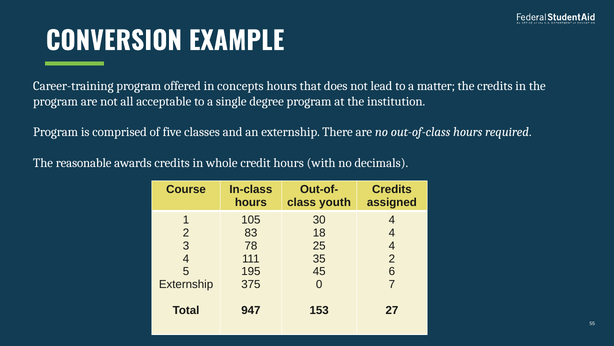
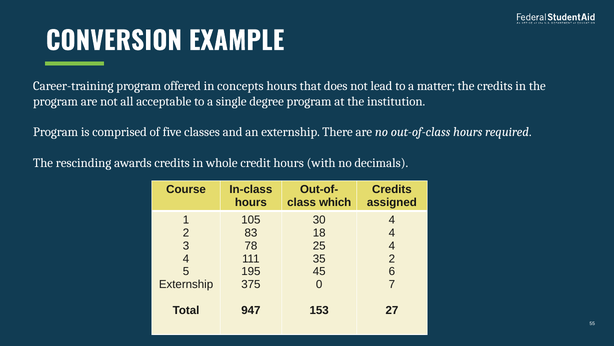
reasonable: reasonable -> rescinding (84, 163)
youth: youth -> which (335, 202)
